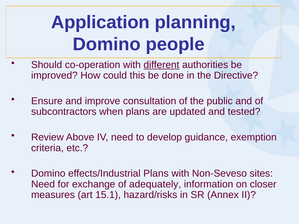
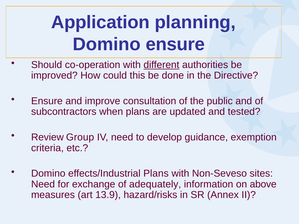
Domino people: people -> ensure (175, 44)
Above: Above -> Group (80, 137)
closer: closer -> above (263, 184)
15.1: 15.1 -> 13.9 (108, 195)
